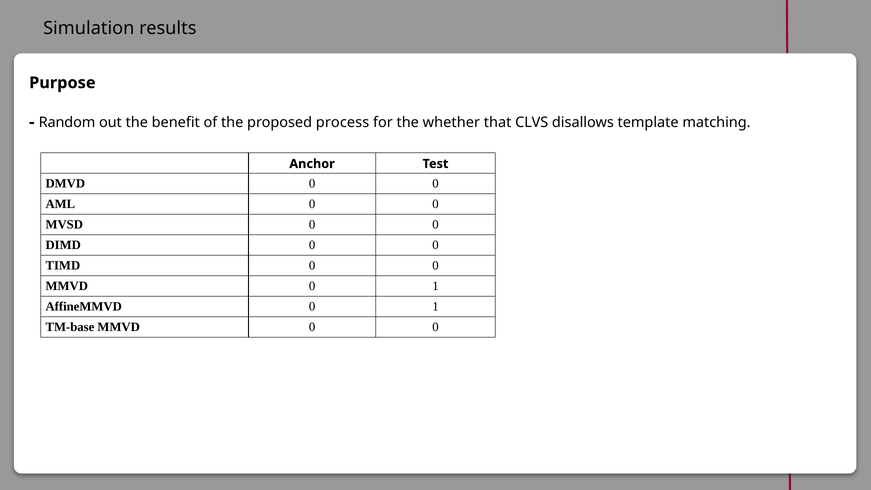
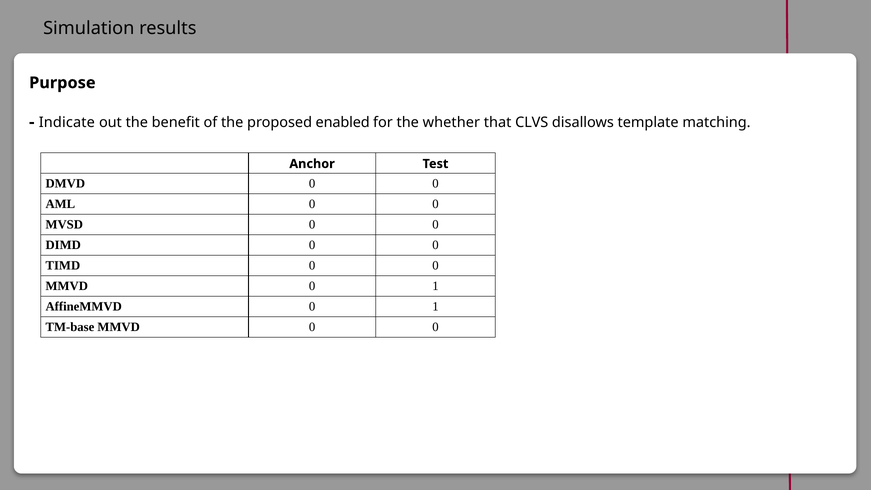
Random: Random -> Indicate (67, 123)
process: process -> enabled (343, 123)
